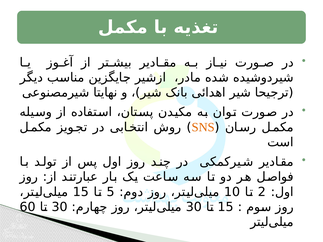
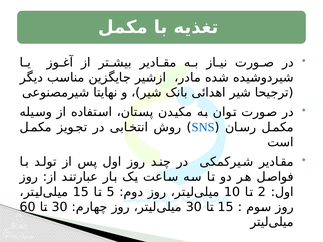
SNS colour: orange -> blue (203, 127)
